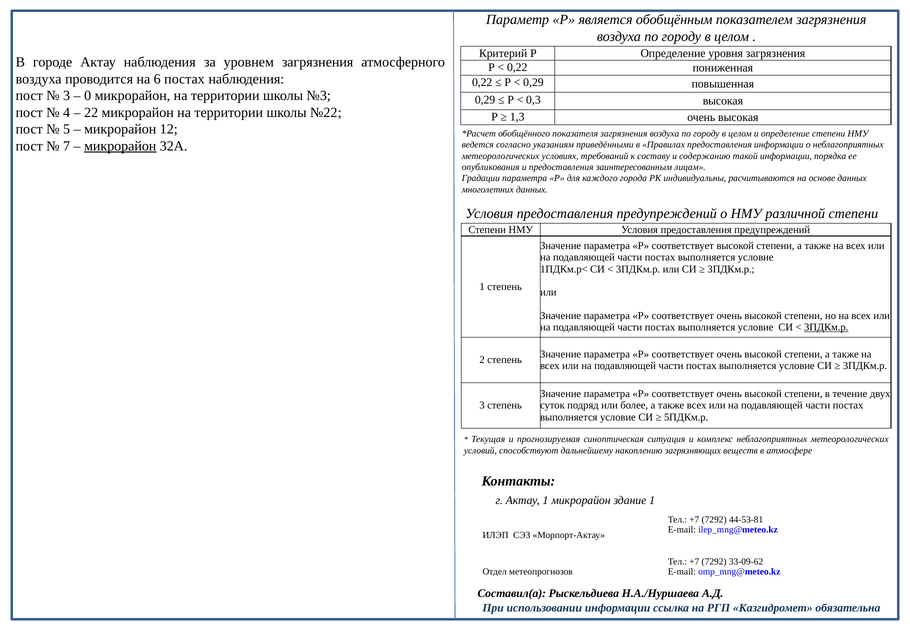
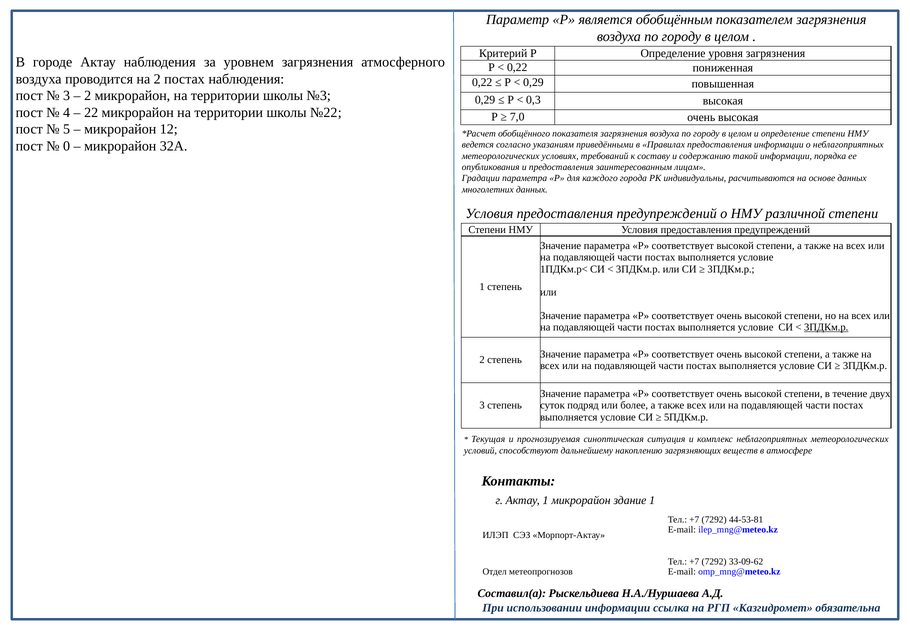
на 6: 6 -> 2 (157, 79)
0: 0 -> 2 (88, 96)
1,3: 1,3 -> 7,0 (517, 117)
7: 7 -> 0 (67, 146)
микрорайон underline: present -> none (120, 146)
